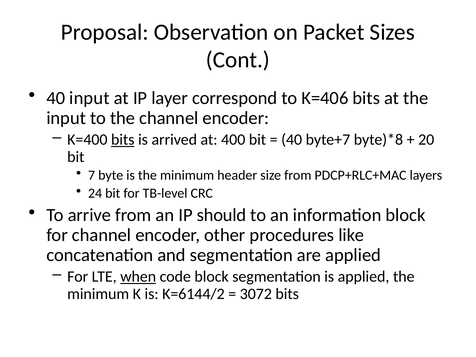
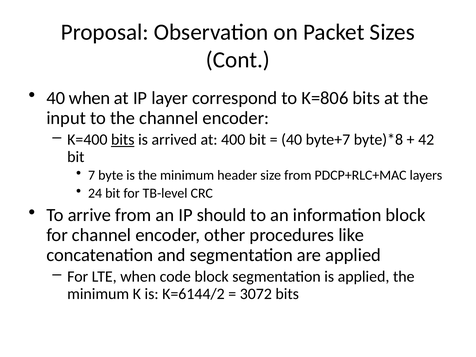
40 input: input -> when (90, 98)
K=406: K=406 -> K=806 (325, 98)
20: 20 -> 42 (426, 140)
when underline: present -> none (138, 277)
